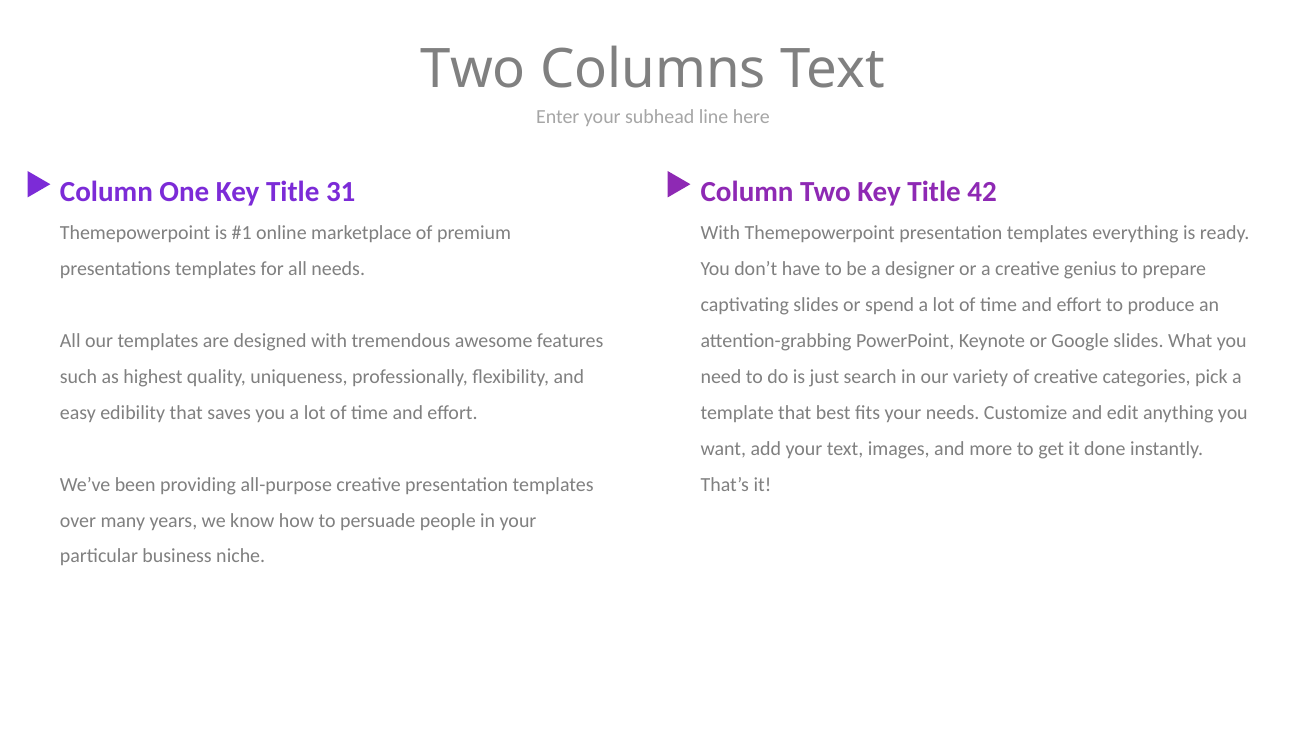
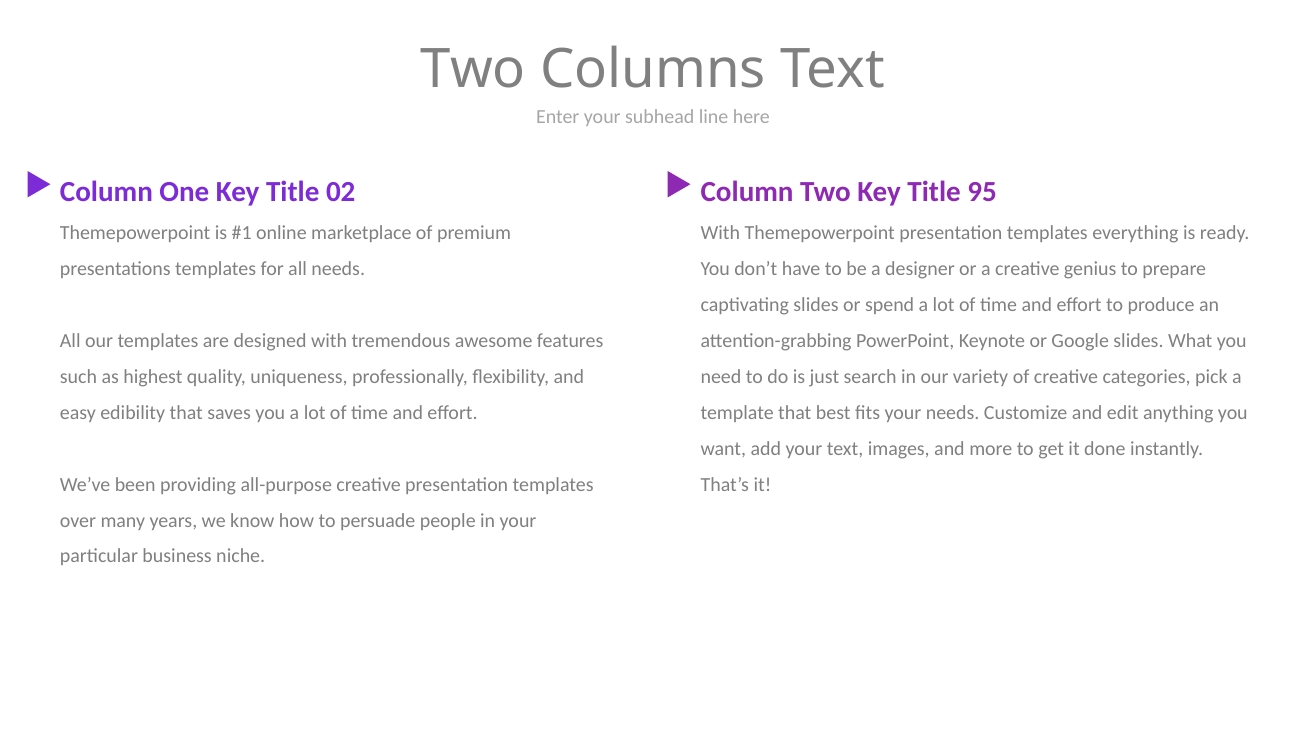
31: 31 -> 02 (341, 192)
42: 42 -> 95 (982, 192)
